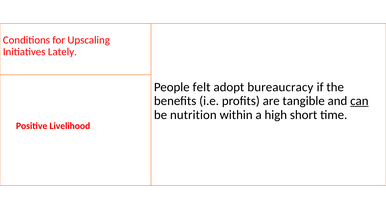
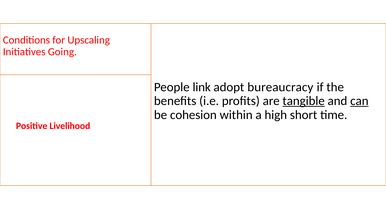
Lately: Lately -> Going (62, 52)
felt: felt -> link (202, 87)
tangible underline: none -> present (304, 101)
nutrition: nutrition -> cohesion (193, 115)
